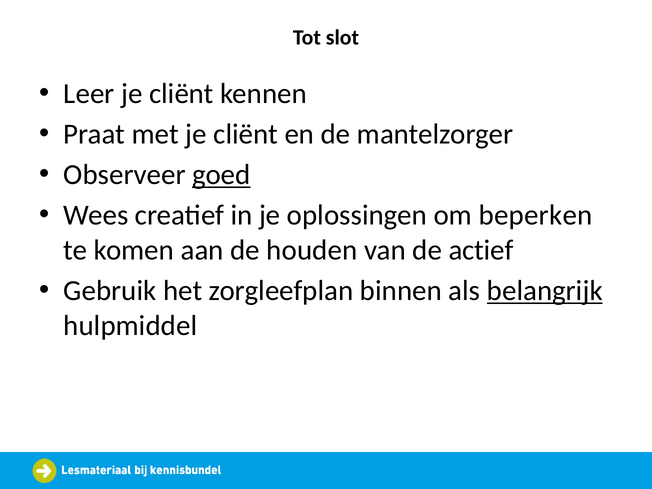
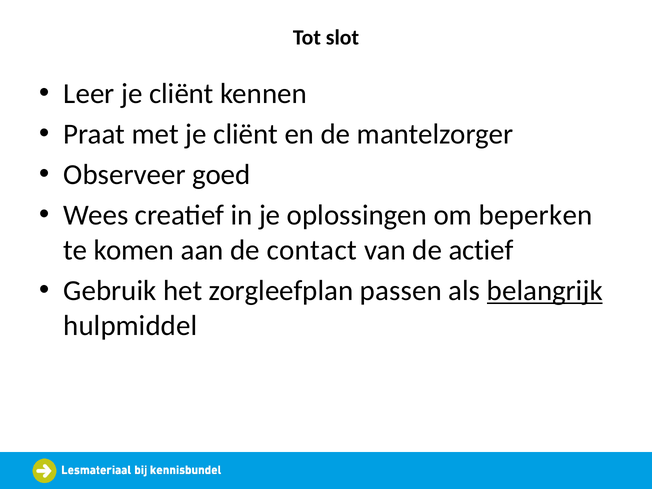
goed underline: present -> none (221, 175)
houden: houden -> contact (312, 250)
binnen: binnen -> passen (401, 291)
